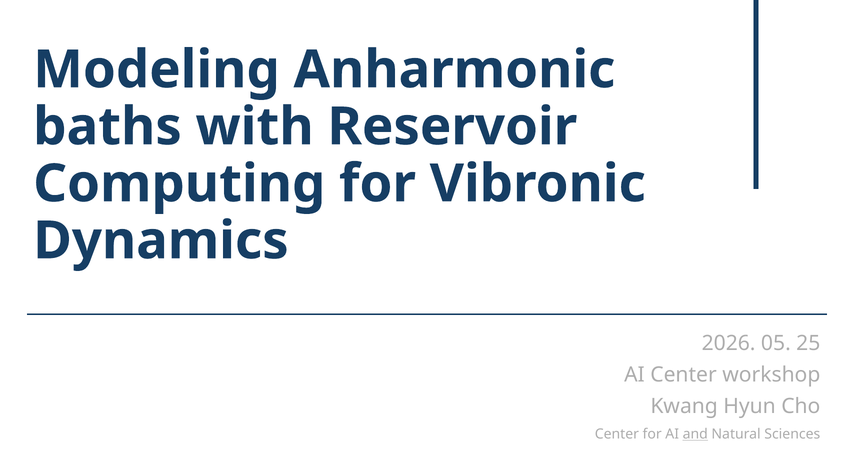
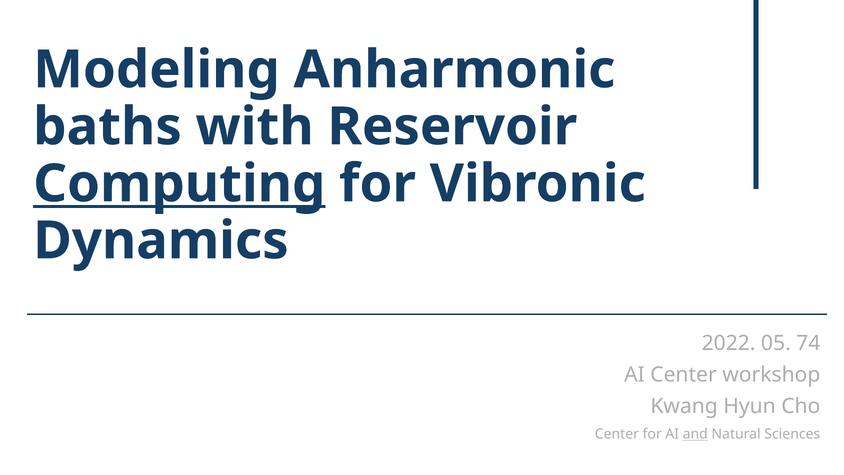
Computing underline: none -> present (179, 184)
2026: 2026 -> 2022 (729, 343)
25: 25 -> 74 (808, 343)
